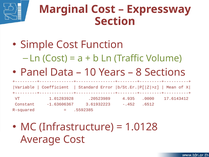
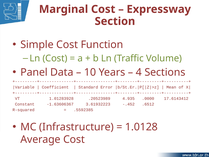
8: 8 -> 4 (139, 72)
